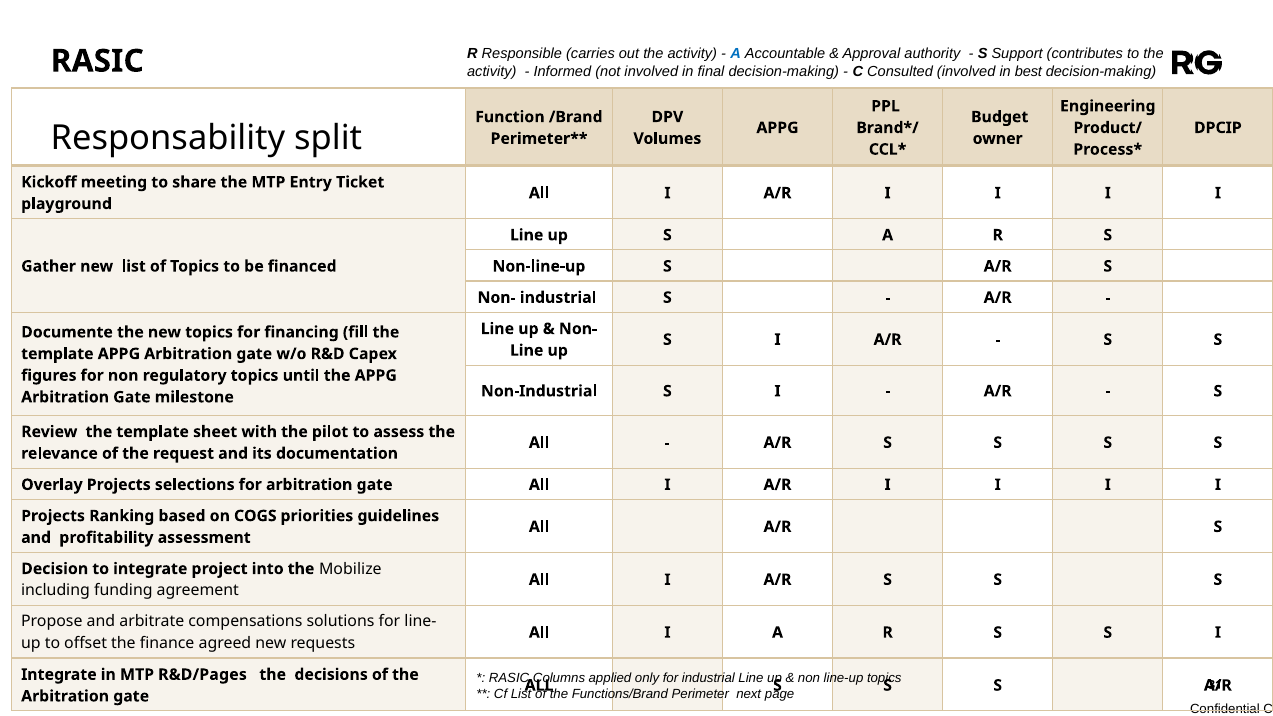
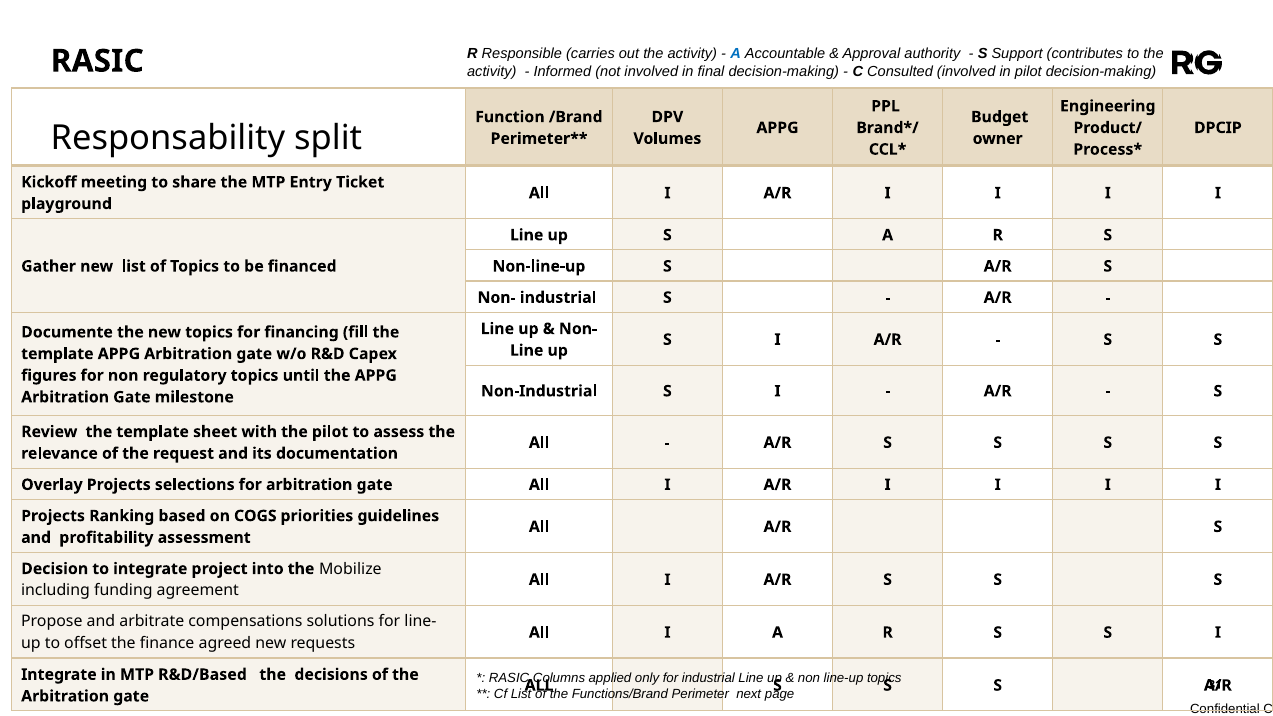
in best: best -> pilot (1028, 71)
R&D/Pages: R&D/Pages -> R&D/Based (203, 675)
